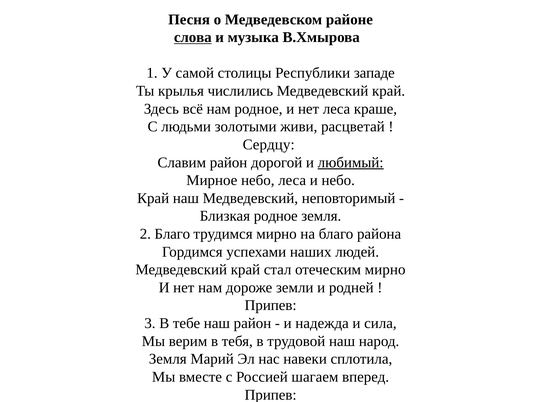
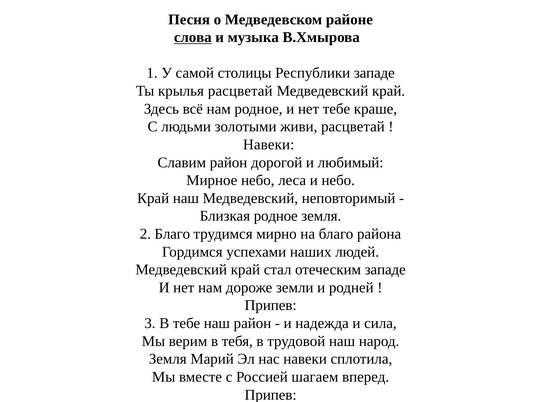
крылья числились: числились -> расцветай (240, 91)
нет леса: леса -> тебе (337, 109)
Сердцу: Сердцу -> Навеки (269, 145)
любимый underline: present -> none (351, 163)
отеческим мирно: мирно -> западе (385, 270)
